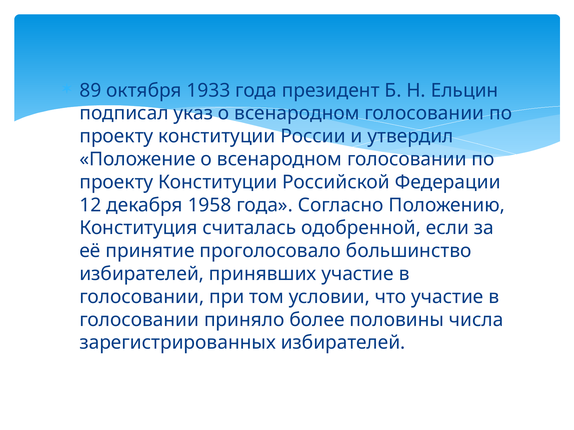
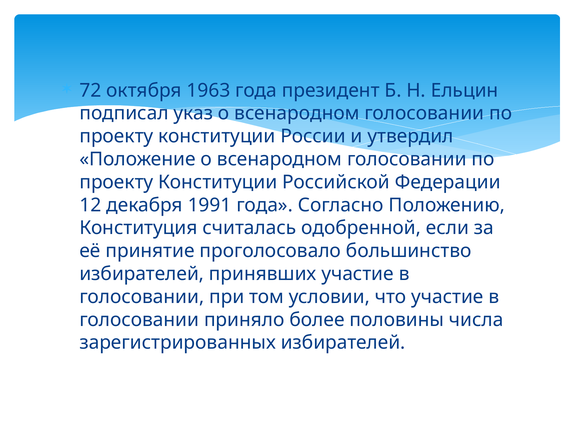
89: 89 -> 72 (90, 90)
1933: 1933 -> 1963 (208, 90)
1958: 1958 -> 1991 (210, 205)
